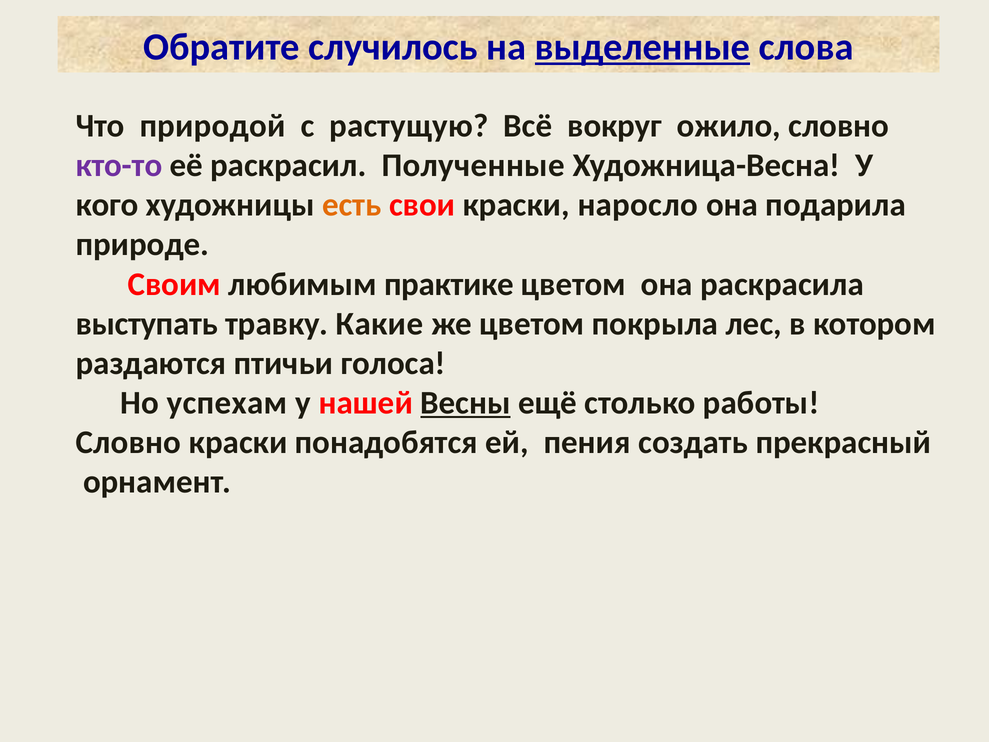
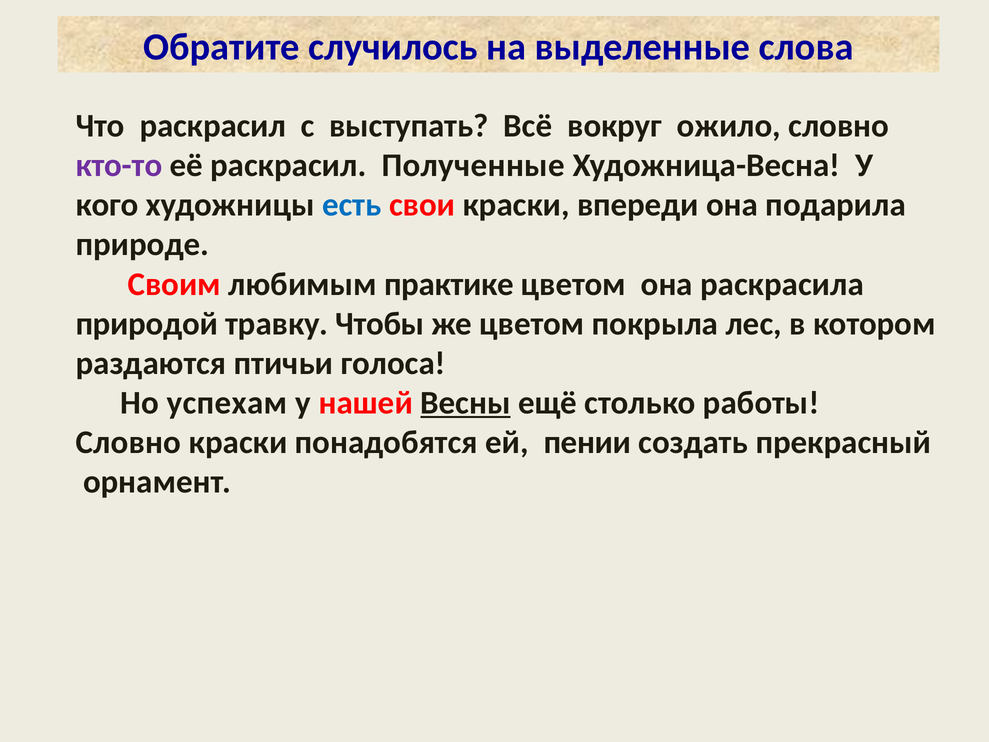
выделенные underline: present -> none (643, 47)
Что природой: природой -> раскрасил (213, 126)
растущую: растущую -> выступать (409, 126)
есть colour: orange -> blue (352, 205)
наросло: наросло -> впереди (638, 205)
выступать: выступать -> природой (147, 324)
Какие: Какие -> Чтобы (380, 324)
пения: пения -> пении (587, 442)
